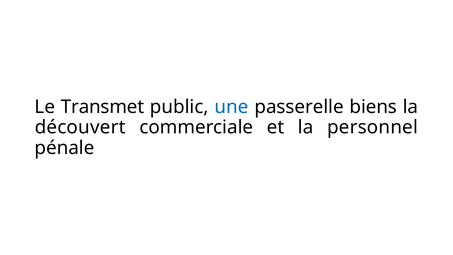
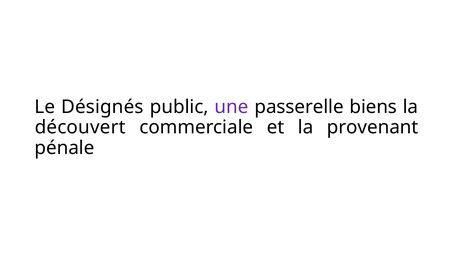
Transmet: Transmet -> Désignés (102, 107)
une colour: blue -> purple (232, 107)
personnel: personnel -> provenant (373, 127)
